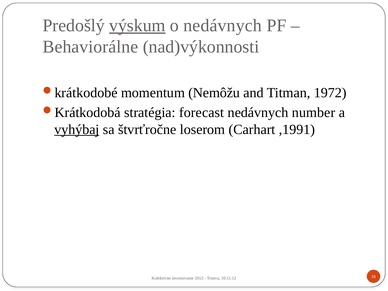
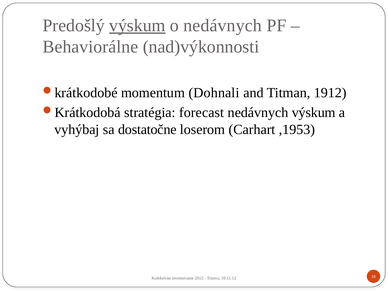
Nemôžu: Nemôžu -> Dohnali (214, 93)
1972: 1972 -> 1912 (330, 93)
nedávnych number: number -> výskum (314, 113)
vyhýbaj underline: present -> none (77, 129)
štvrťročne: štvrťročne -> dostatočne (147, 129)
,1991: ,1991 -> ,1953 (297, 129)
